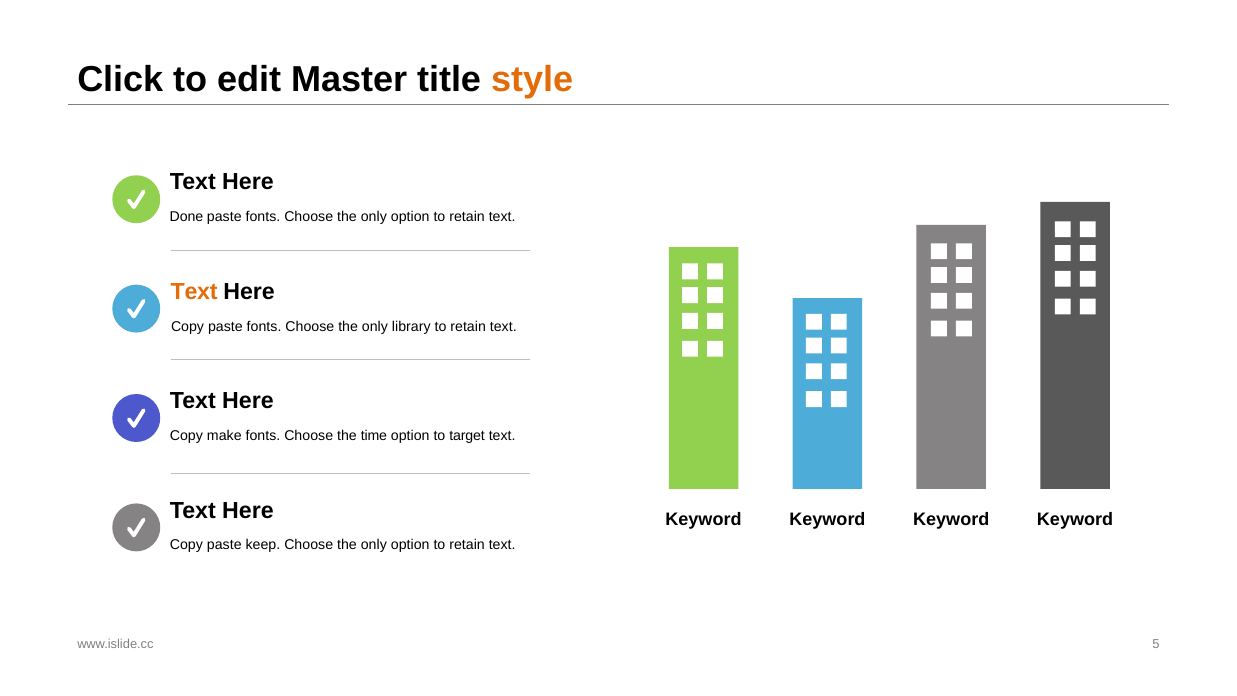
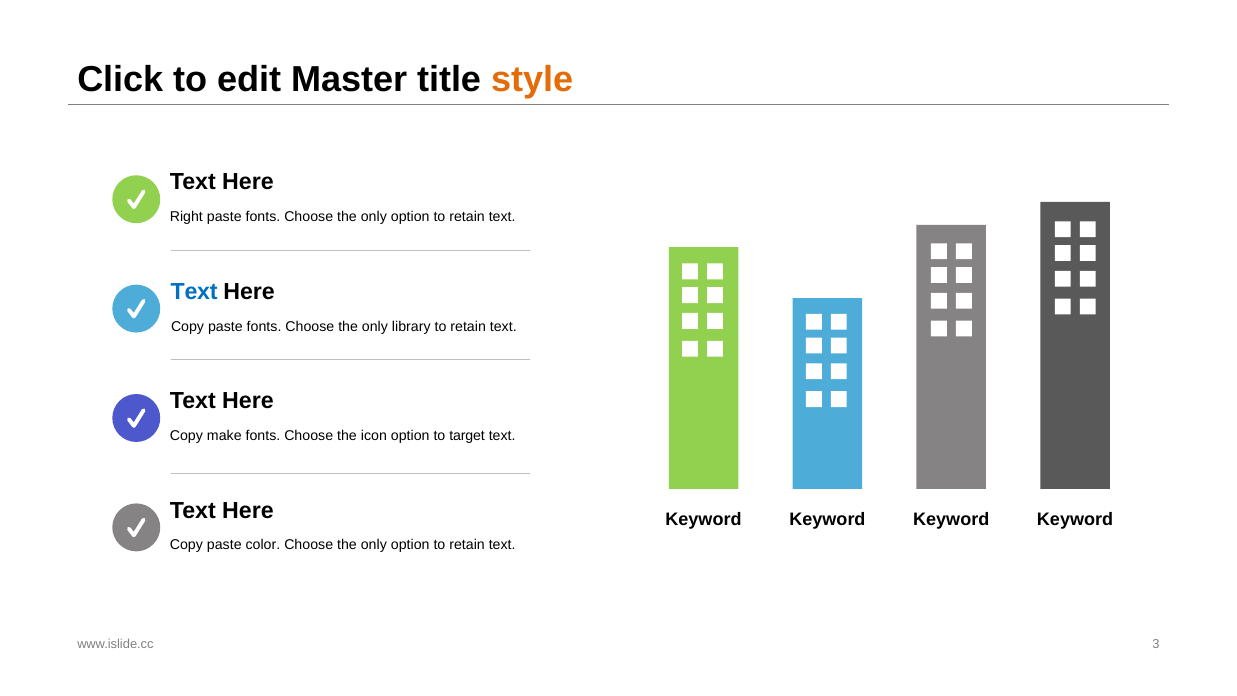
Done: Done -> Right (186, 217)
Text colour: orange -> blue (194, 292)
time: time -> icon (374, 436)
keep: keep -> color (263, 545)
5: 5 -> 3 (1156, 645)
